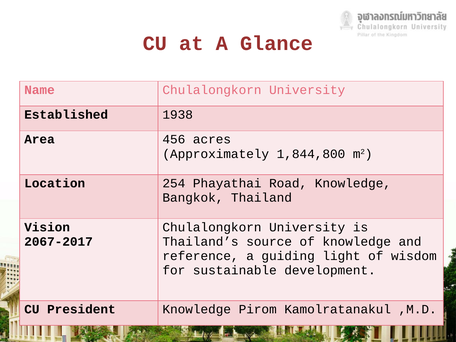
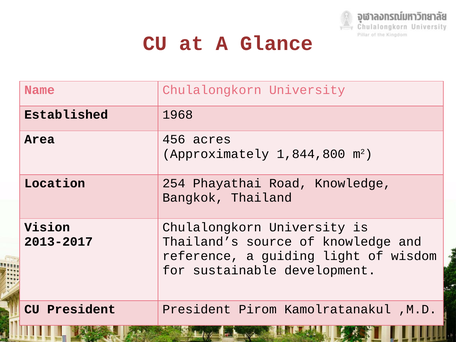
1938: 1938 -> 1968 (178, 115)
2067-2017: 2067-2017 -> 2013-2017 (59, 242)
President Knowledge: Knowledge -> President (197, 309)
